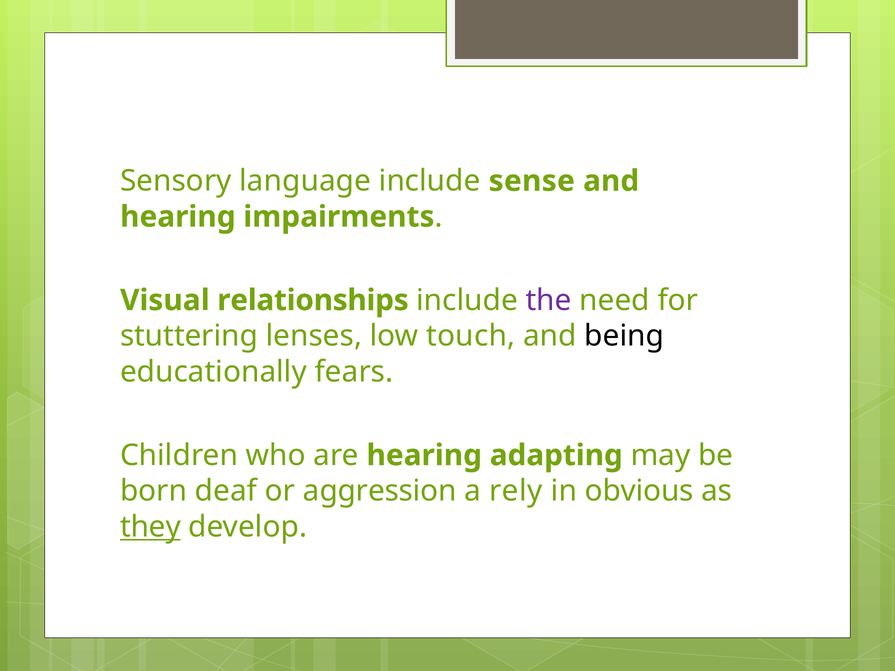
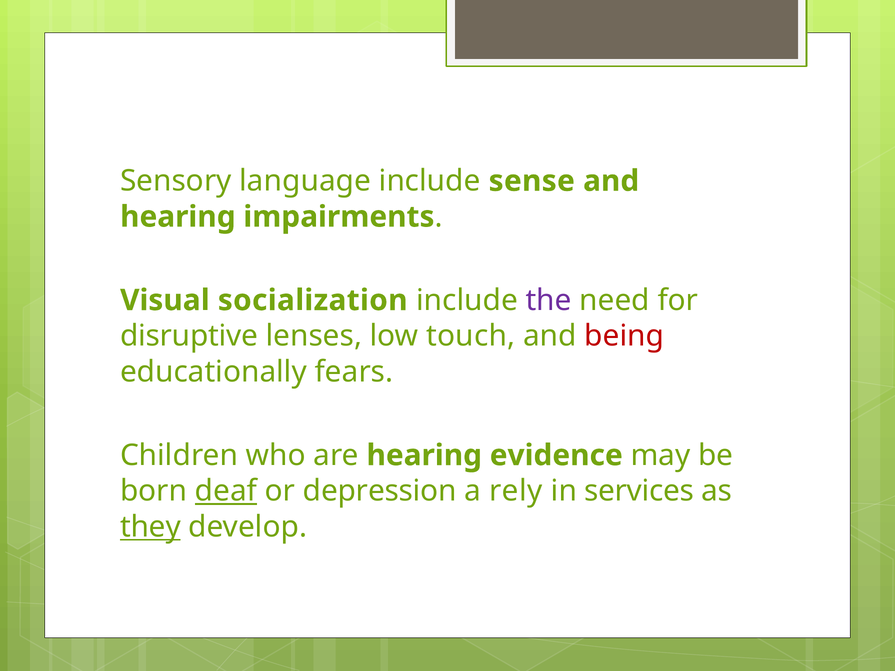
relationships: relationships -> socialization (313, 300)
stuttering: stuttering -> disruptive (189, 336)
being colour: black -> red (624, 336)
adapting: adapting -> evidence (556, 456)
deaf underline: none -> present (226, 491)
aggression: aggression -> depression (380, 491)
obvious: obvious -> services (639, 491)
